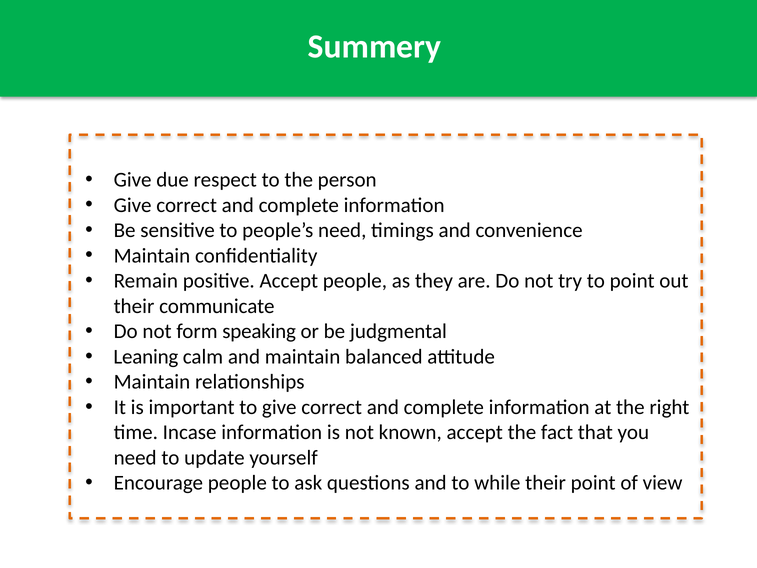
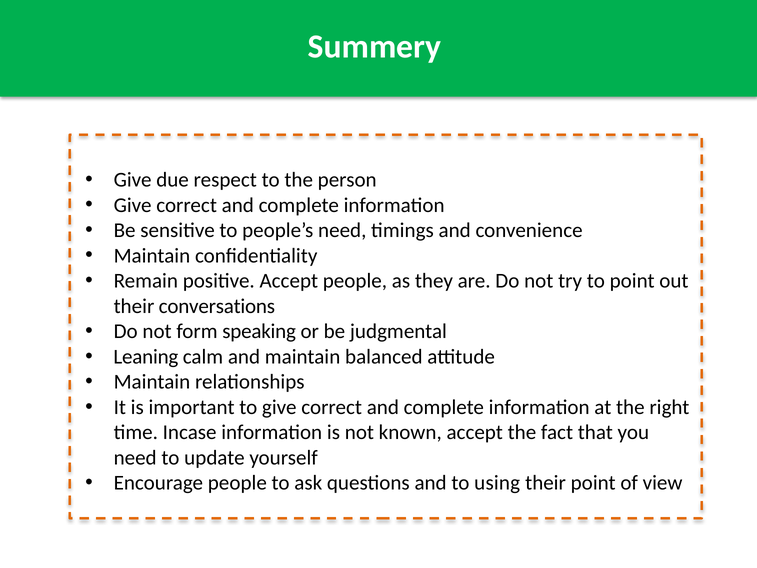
communicate: communicate -> conversations (217, 306)
while: while -> using (497, 483)
